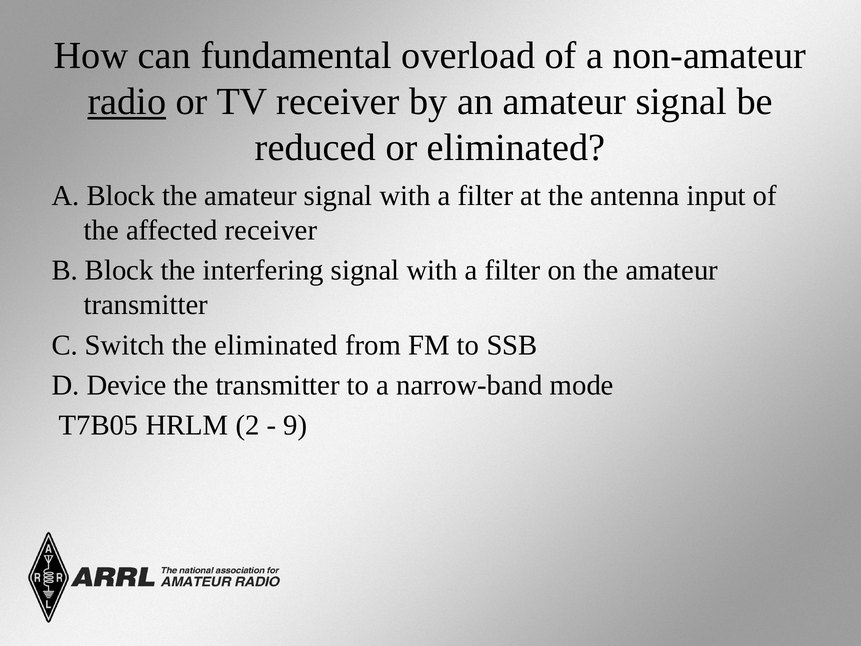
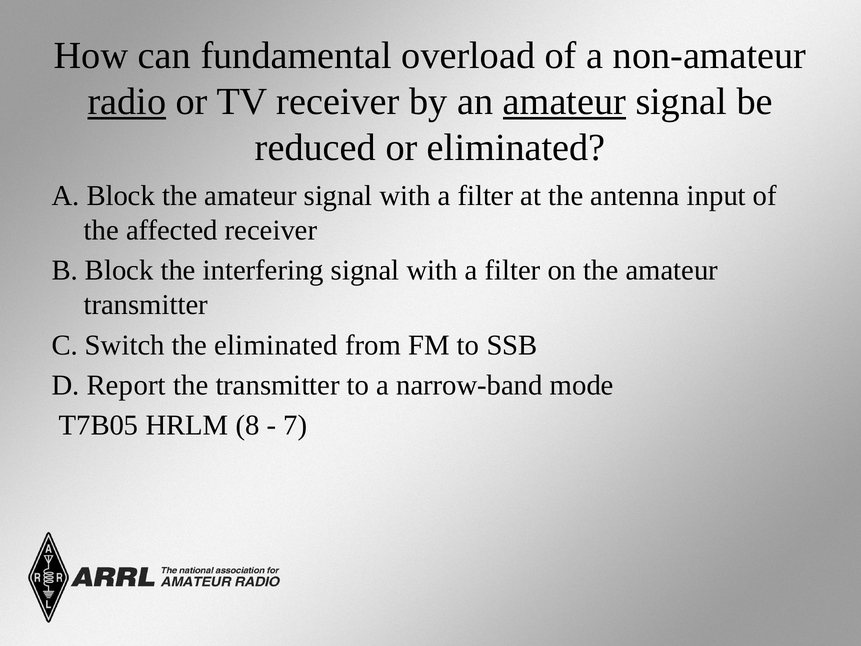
amateur underline: none -> present (564, 102)
Device: Device -> Report (126, 385)
2: 2 -> 8 (248, 425)
9: 9 -> 7 (295, 425)
